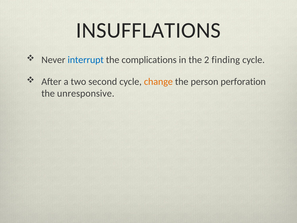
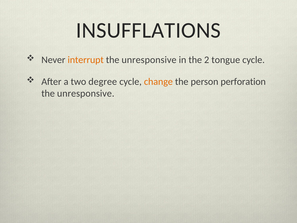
interrupt colour: blue -> orange (86, 60)
complications: complications -> unresponsive (149, 60)
finding: finding -> tongue (226, 60)
second: second -> degree (103, 81)
